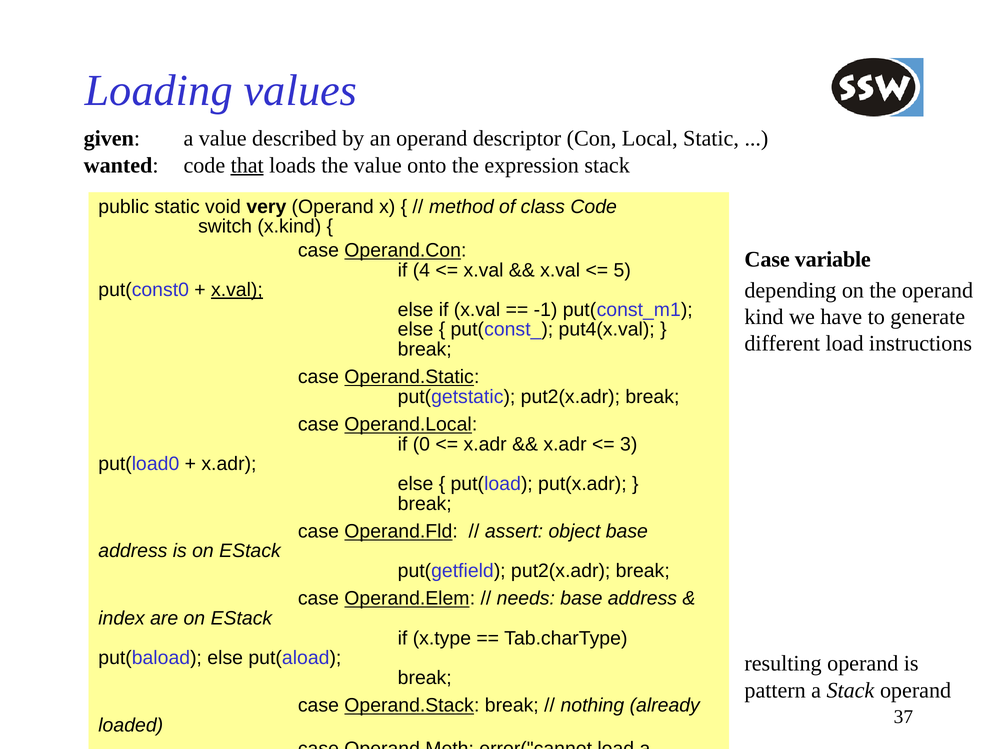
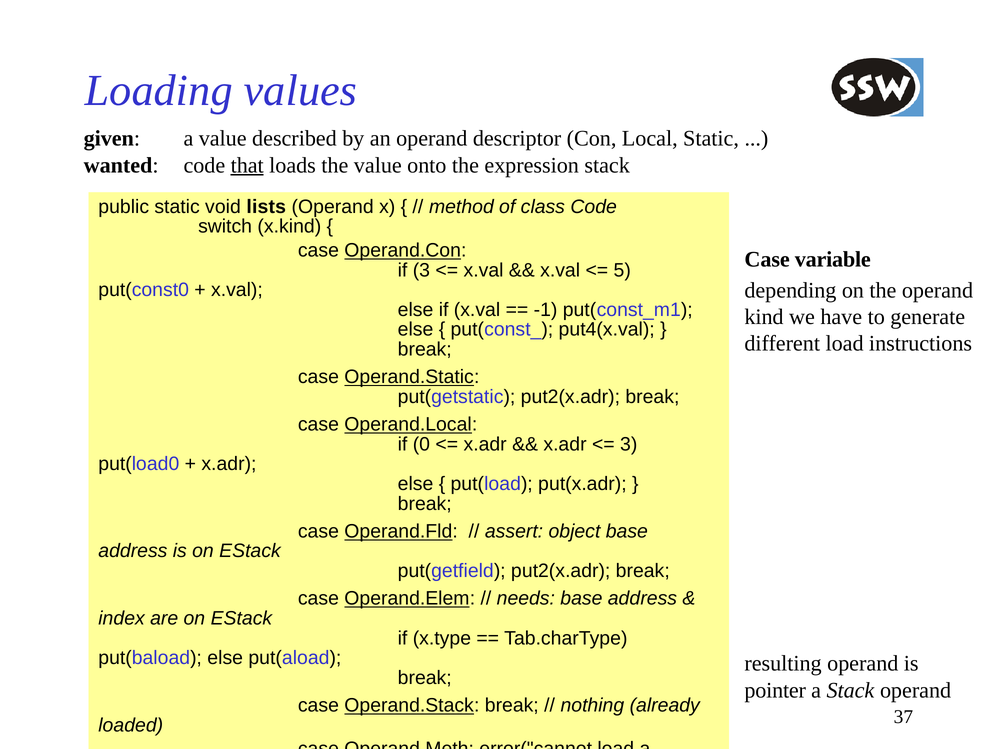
very: very -> lists (266, 207)
if 4: 4 -> 3 (421, 270)
x.val underline: present -> none (237, 290)
pattern: pattern -> pointer (775, 690)
